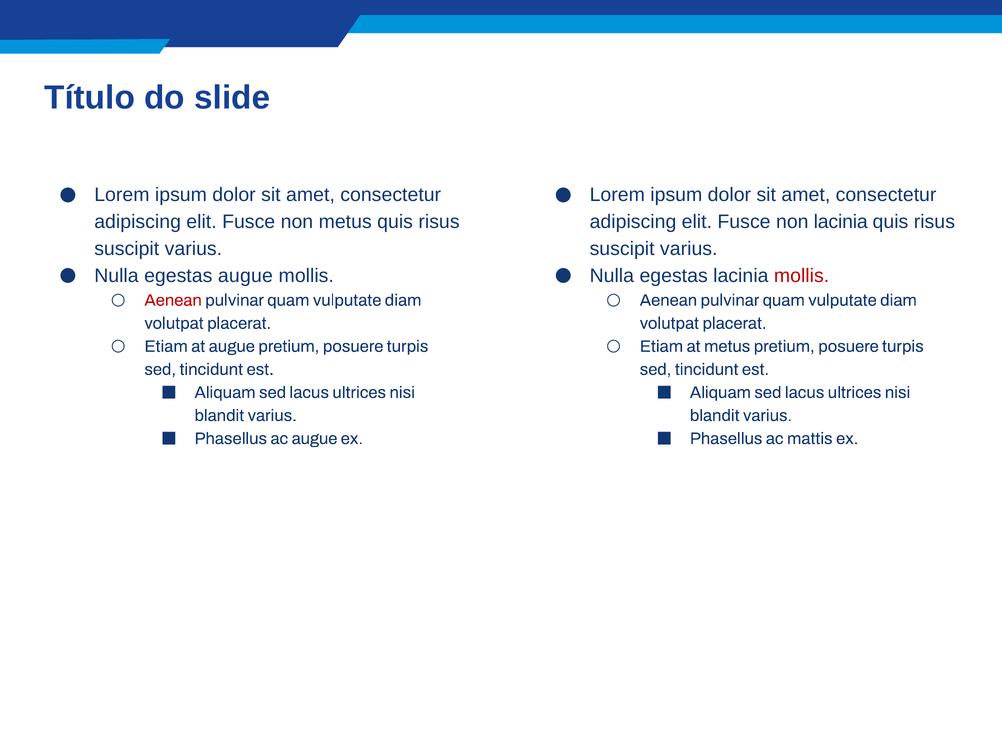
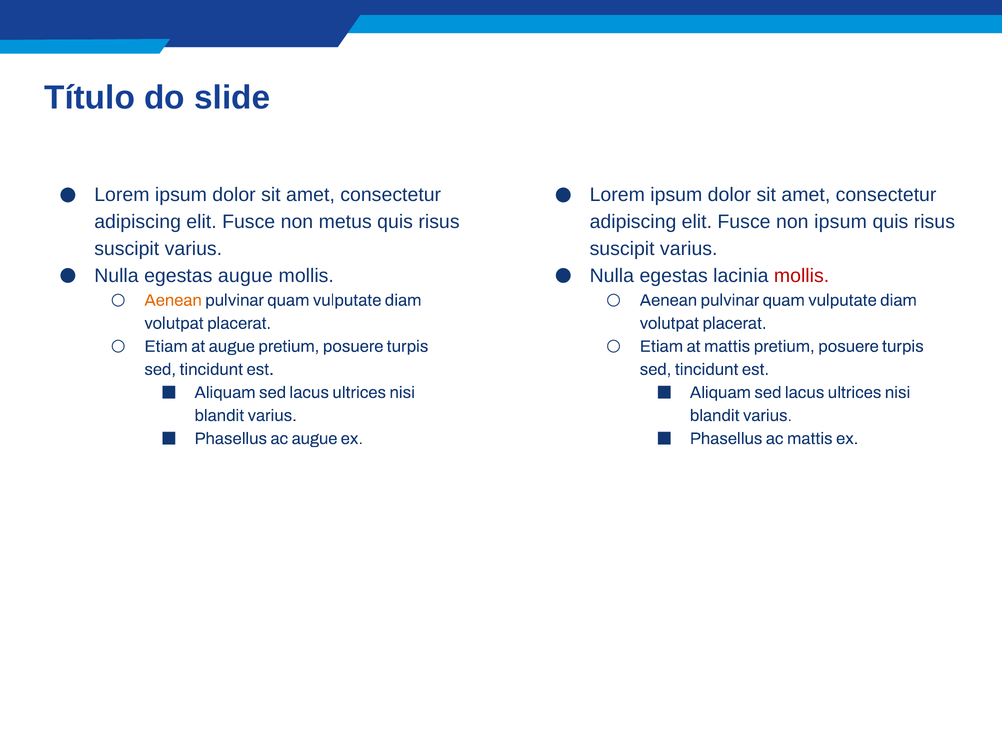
non lacinia: lacinia -> ipsum (841, 222)
Aenean colour: red -> orange (173, 300)
at metus: metus -> mattis (727, 346)
